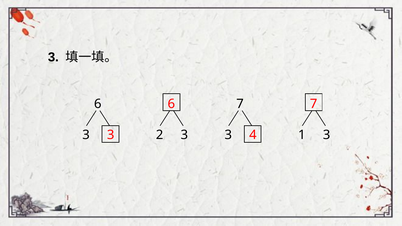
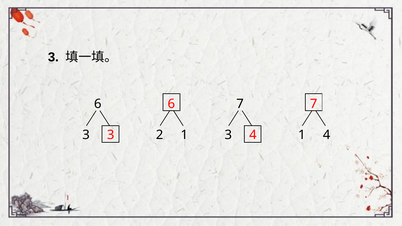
2 3: 3 -> 1 (184, 135)
3: 3 -> 4 (327, 135)
